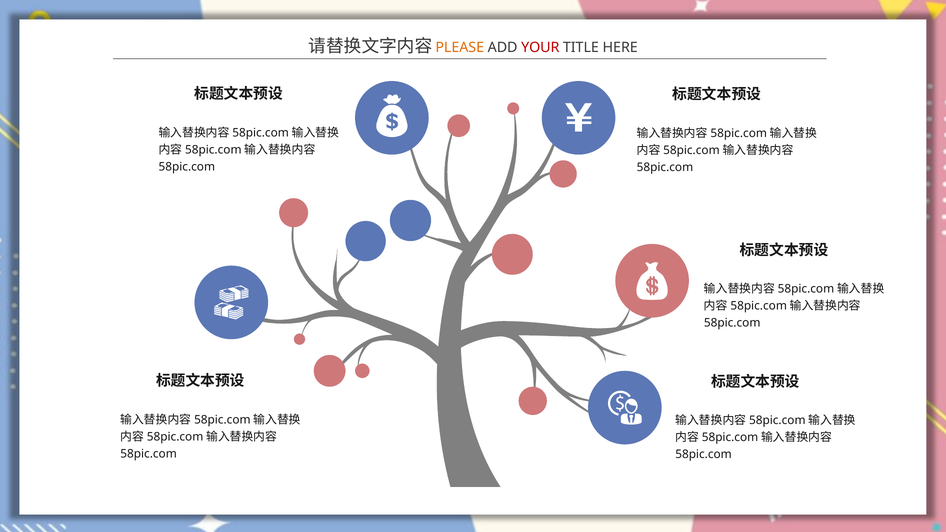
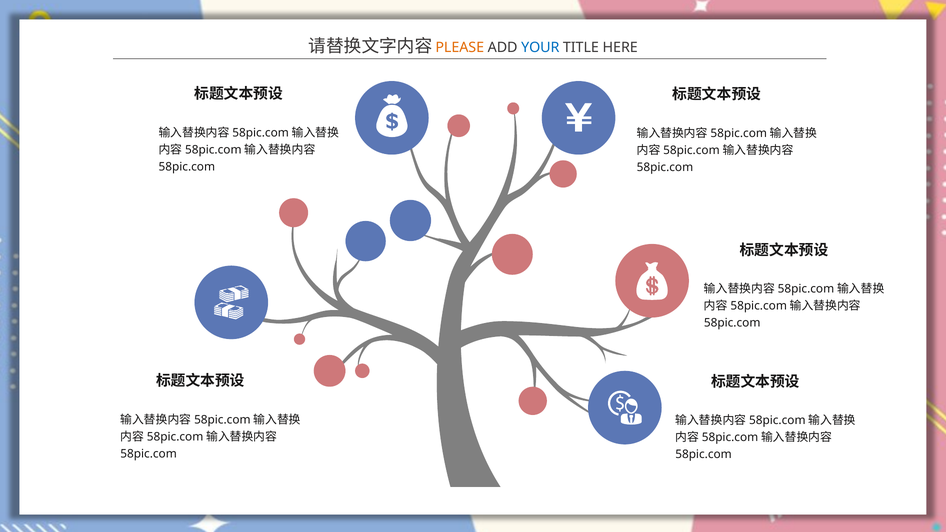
YOUR colour: red -> blue (540, 48)
